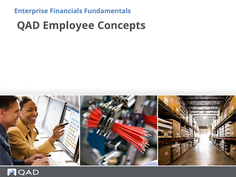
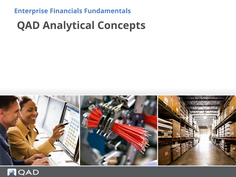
Employee: Employee -> Analytical (69, 26)
